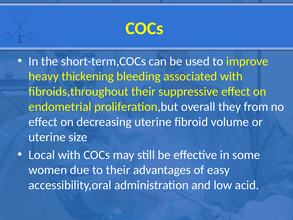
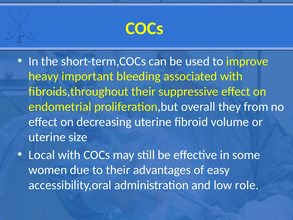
thickening: thickening -> important (88, 76)
acid: acid -> role (247, 185)
